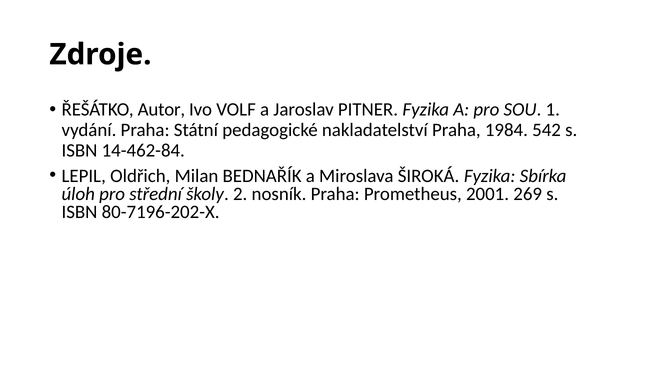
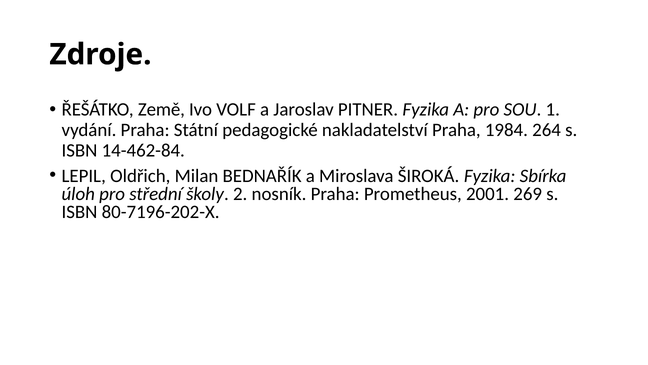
Autor: Autor -> Země (161, 110)
542: 542 -> 264 (547, 130)
